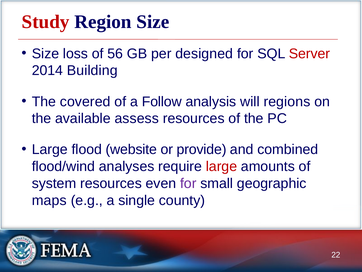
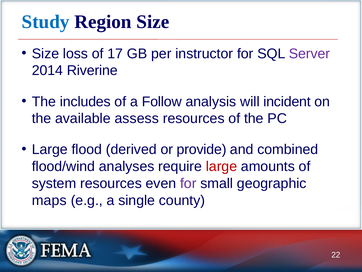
Study colour: red -> blue (46, 22)
56: 56 -> 17 (115, 54)
designed: designed -> instructor (204, 54)
Server colour: red -> purple (309, 54)
Building: Building -> Riverine (92, 70)
covered: covered -> includes (85, 101)
regions: regions -> incident (287, 101)
website: website -> derived (131, 149)
